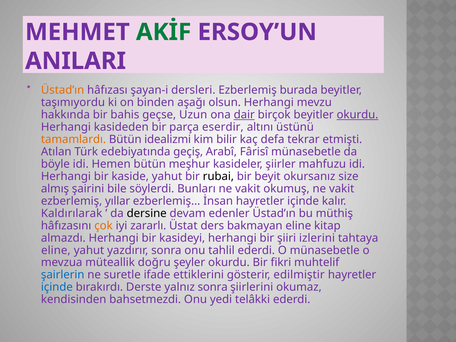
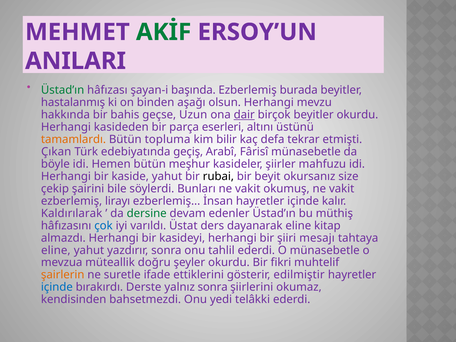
Üstad’ın colour: orange -> green (63, 90)
dersleri: dersleri -> başında (193, 90)
taşımıyordu: taşımıyordu -> hastalanmış (73, 102)
okurdu underline: present -> none (357, 115)
eserdir: eserdir -> eserleri (223, 127)
idealizmi: idealizmi -> topluma (168, 139)
Atılan: Atılan -> Çıkan (56, 152)
almış: almış -> çekip (55, 189)
yıllar: yıllar -> lirayı (118, 201)
dersine colour: black -> green (147, 213)
çok colour: orange -> blue (104, 226)
zararlı: zararlı -> varıldı (148, 226)
bakmayan: bakmayan -> dayanarak (255, 226)
izlerini: izlerini -> mesajı (317, 238)
şairlerin colour: blue -> orange (63, 275)
